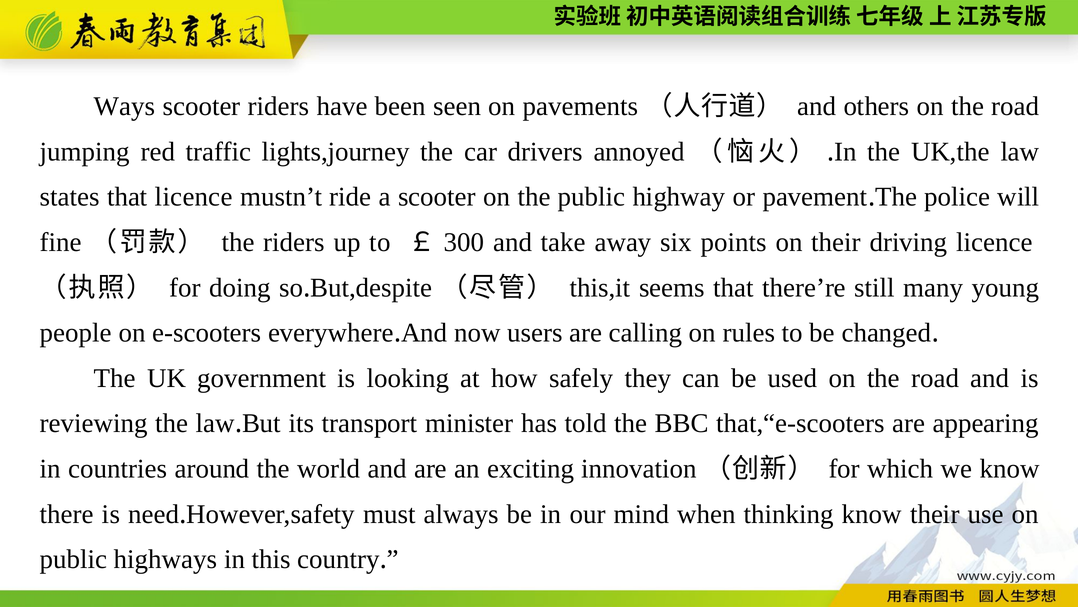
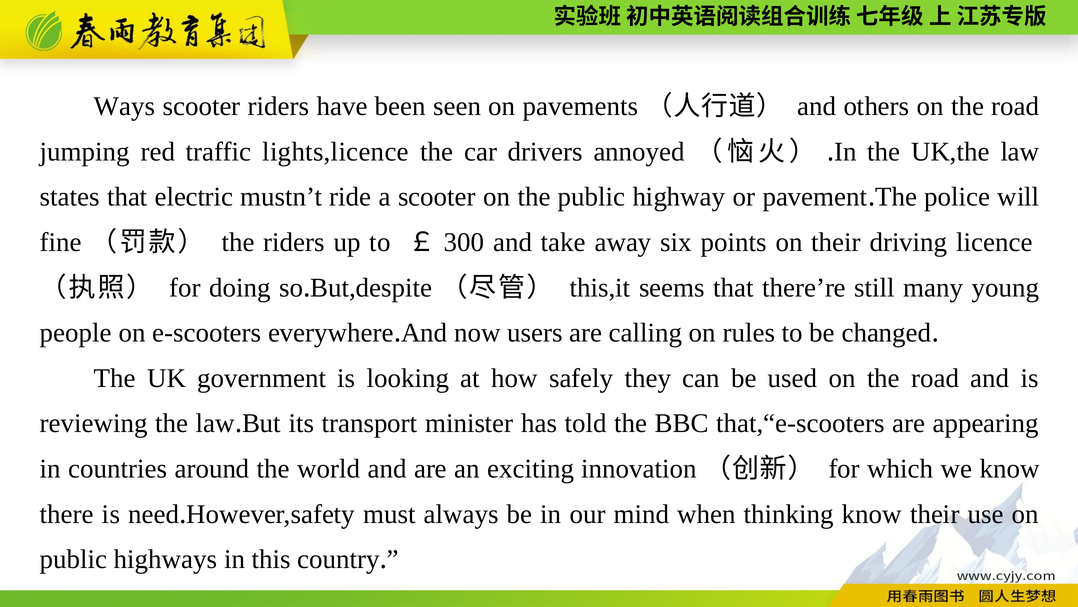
lights,journey: lights,journey -> lights,licence (336, 152)
that licence: licence -> electric (194, 197)
